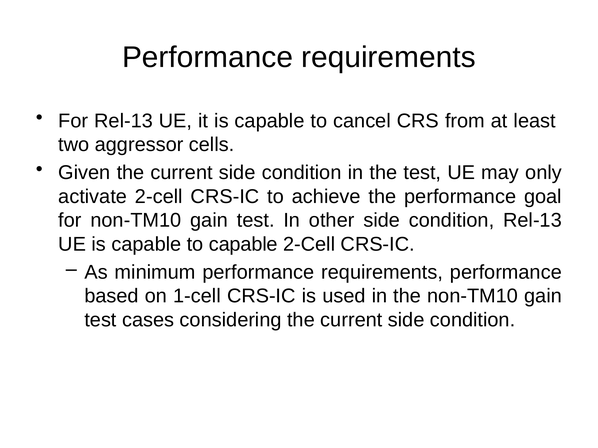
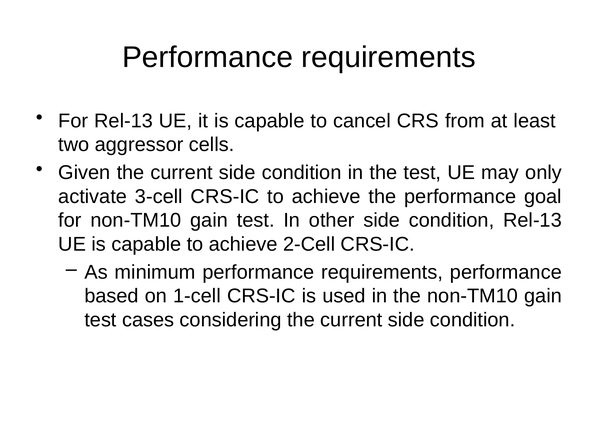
activate 2-cell: 2-cell -> 3-cell (159, 197)
capable to capable: capable -> achieve (243, 245)
